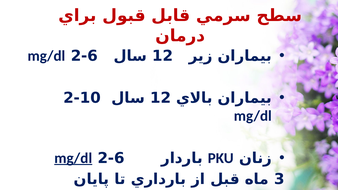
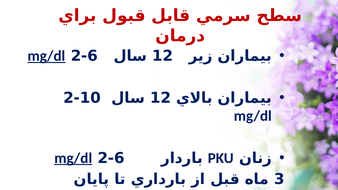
mg/dl underline: none -> present (46, 56)
